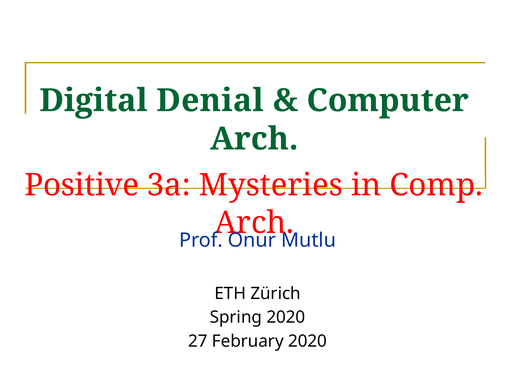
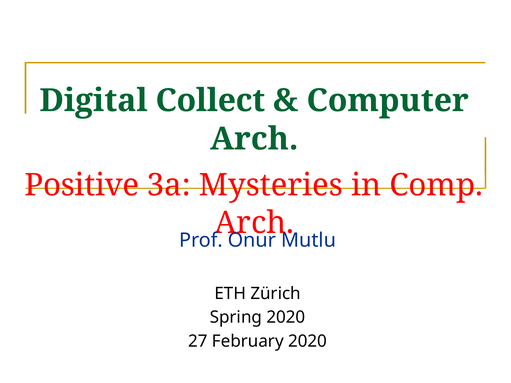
Denial: Denial -> Collect (210, 101)
